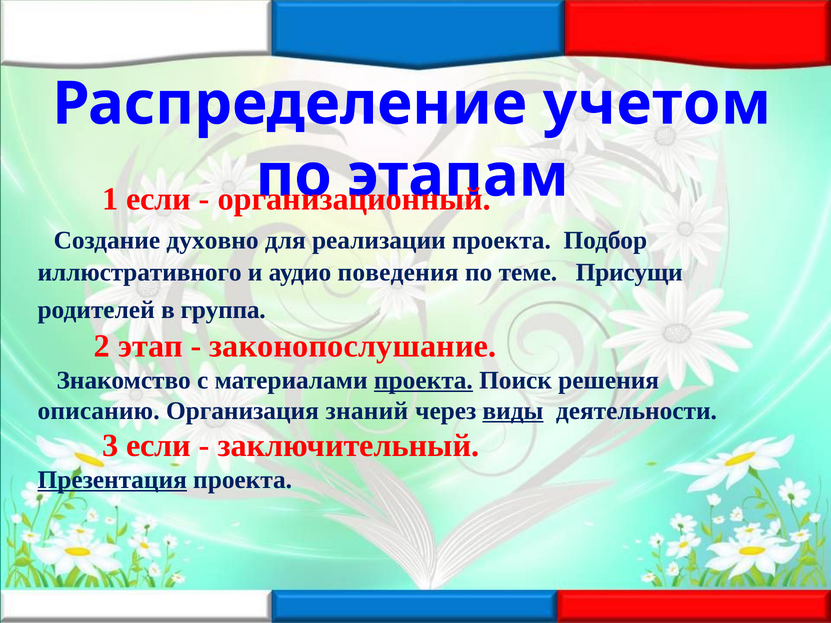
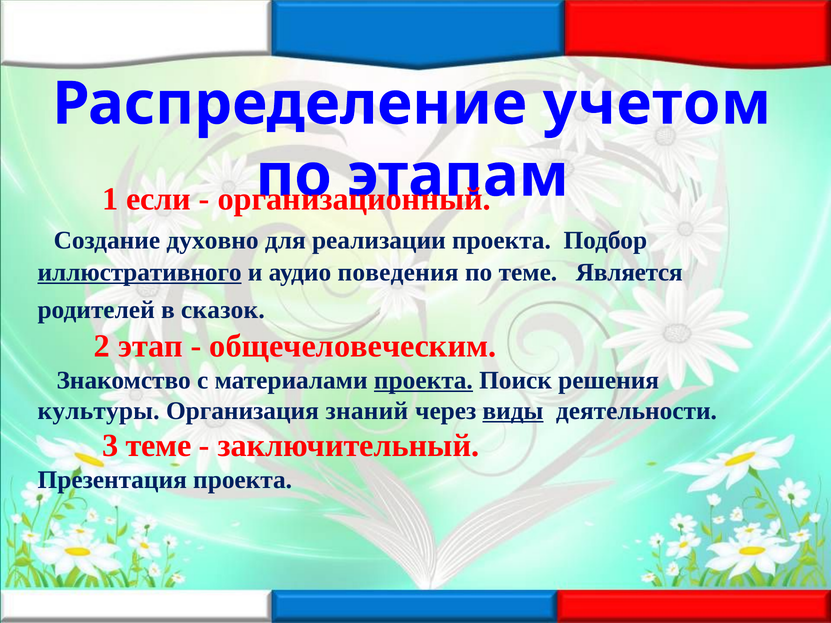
иллюстративного underline: none -> present (140, 272)
Присущи: Присущи -> Является (629, 272)
группа: группа -> сказок (223, 310)
законопослушание: законопослушание -> общечеловеческим (353, 346)
описанию: описанию -> культуры (99, 411)
3 если: если -> теме (159, 446)
Презентация underline: present -> none (112, 480)
